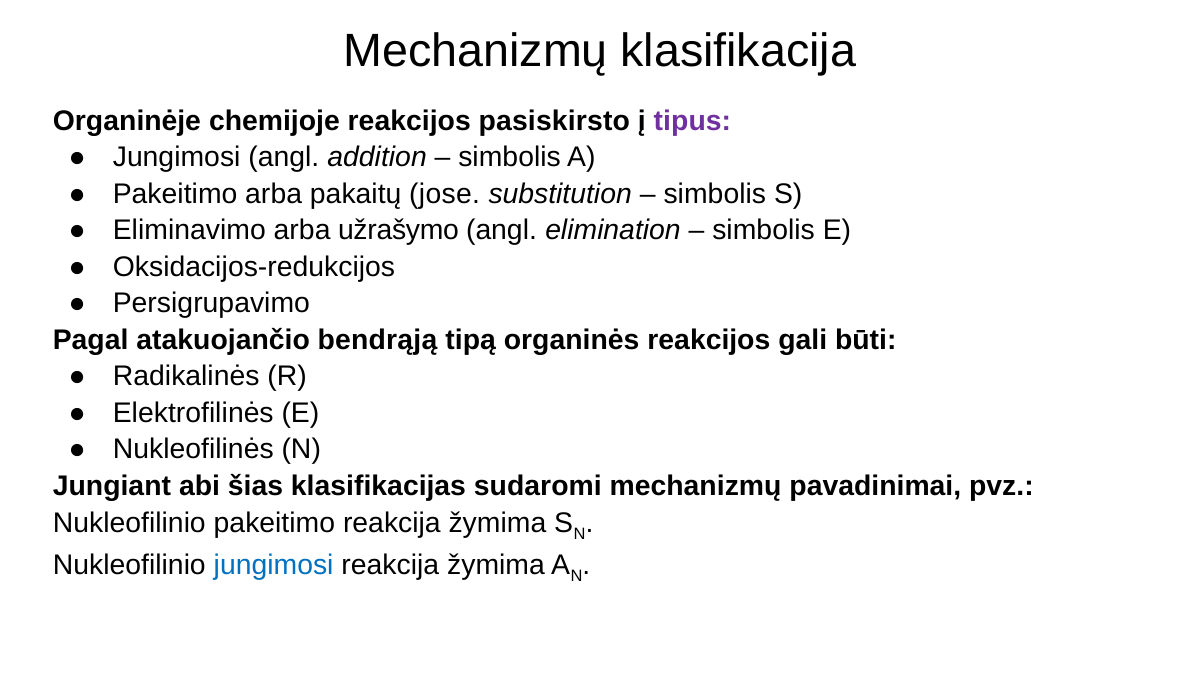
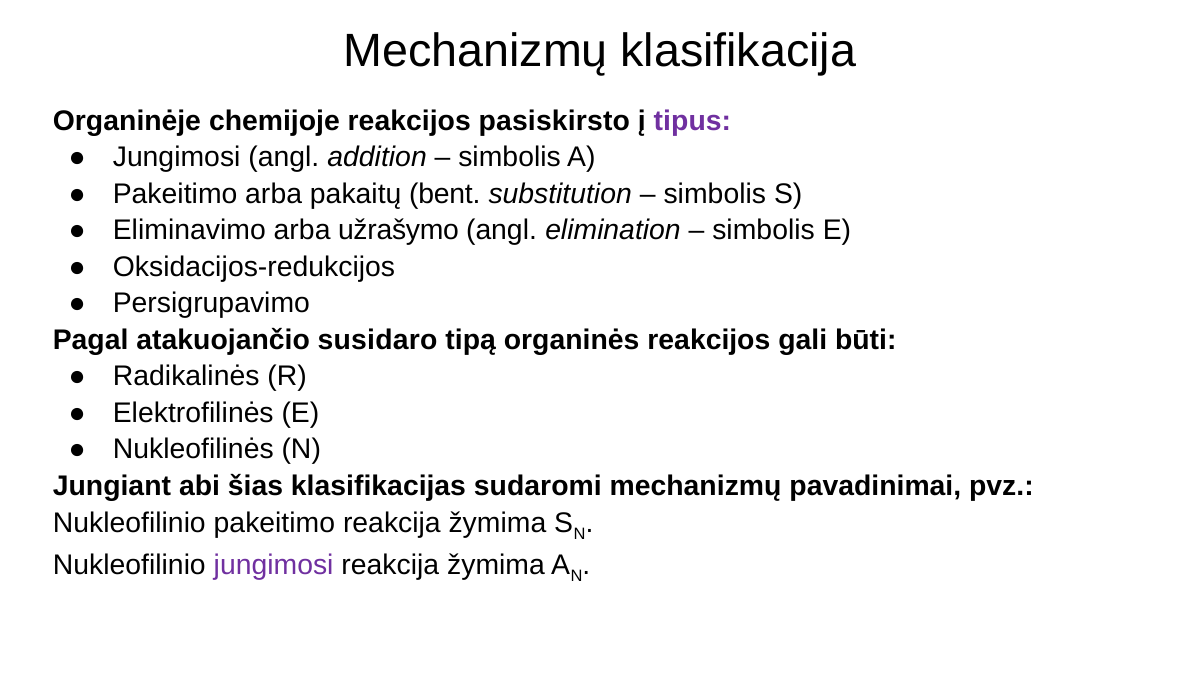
jose: jose -> bent (445, 194)
bendrąją: bendrąją -> susidaro (378, 340)
jungimosi colour: blue -> purple (274, 565)
